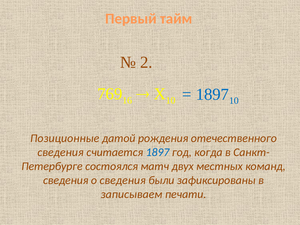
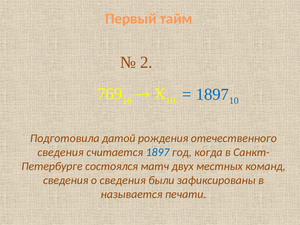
Позиционные: Позиционные -> Подготовила (65, 138)
записываем: записываем -> называется (132, 194)
